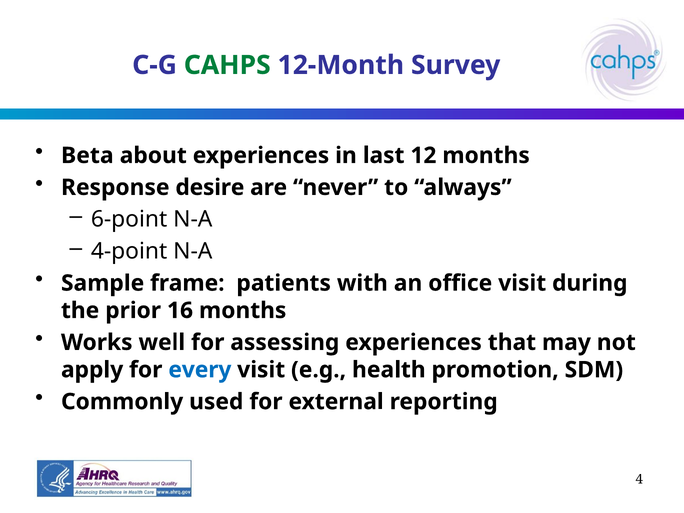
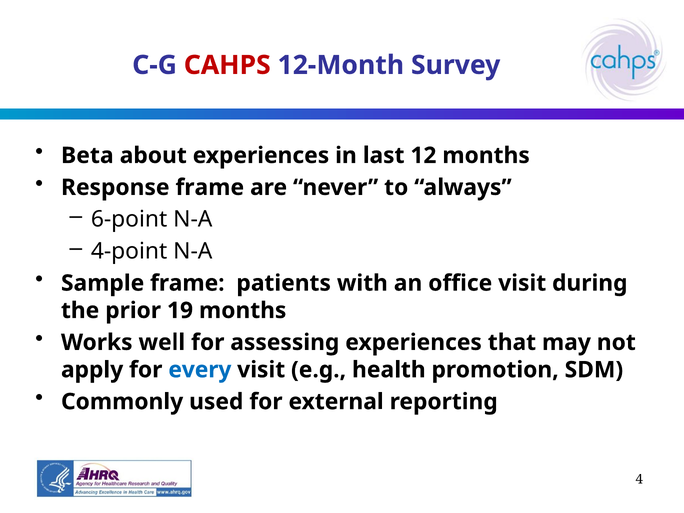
CAHPS colour: green -> red (227, 65)
Response desire: desire -> frame (210, 187)
16: 16 -> 19 (180, 311)
